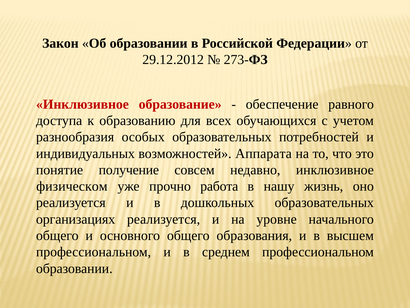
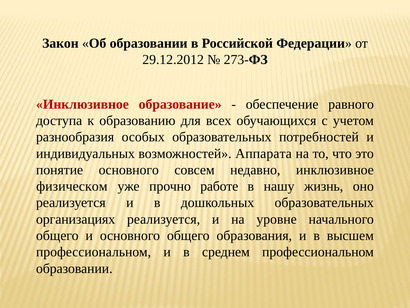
понятие получение: получение -> основного (129, 170)
работа: работа -> работе (219, 186)
